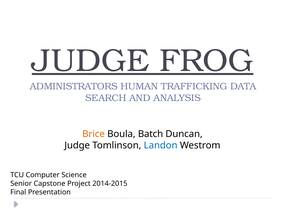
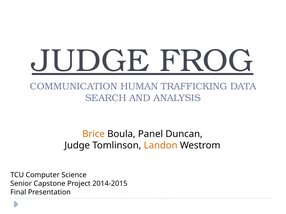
ADMINISTRATORS: ADMINISTRATORS -> COMMUNICATION (74, 87)
Batch: Batch -> Panel (150, 134)
Landon colour: blue -> orange (161, 146)
